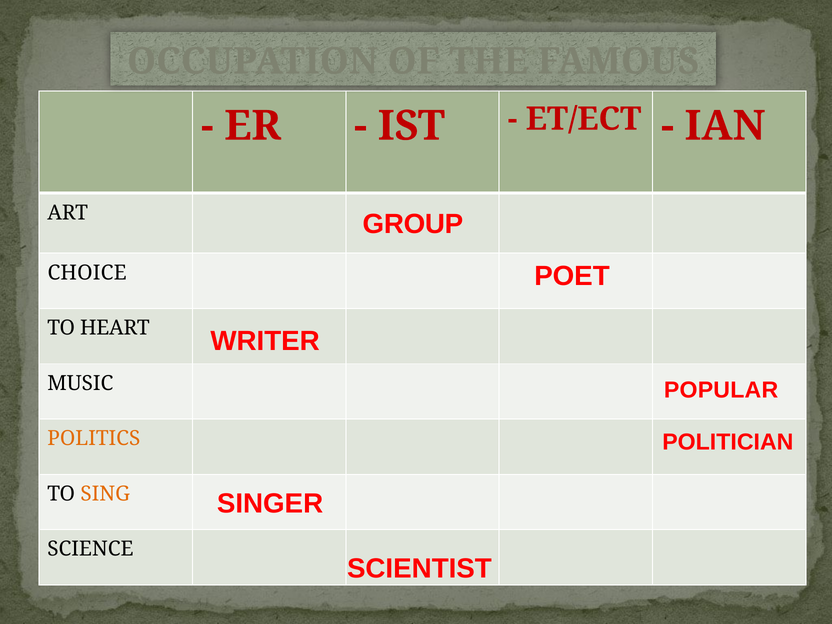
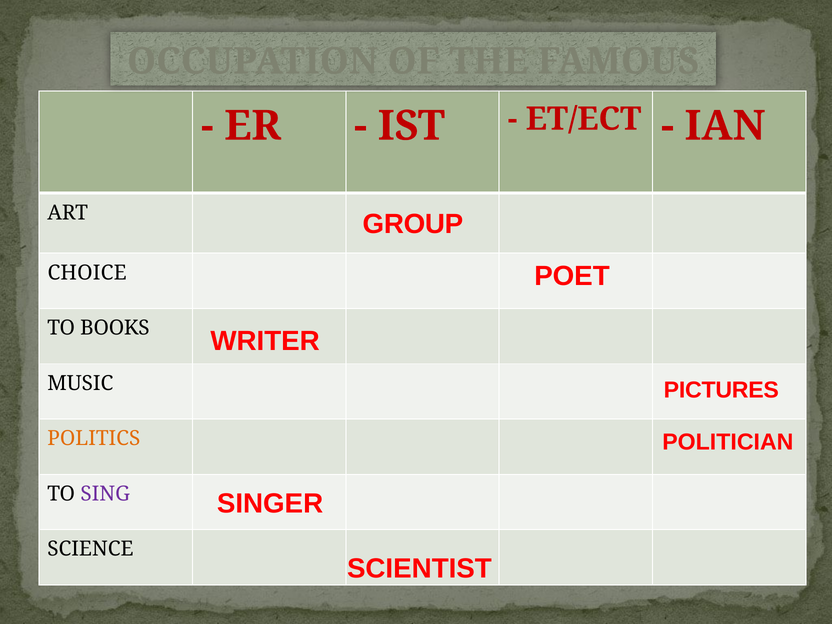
HEART: HEART -> BOOKS (115, 328)
POPULAR: POPULAR -> PICTURES (721, 390)
SING colour: orange -> purple (105, 494)
